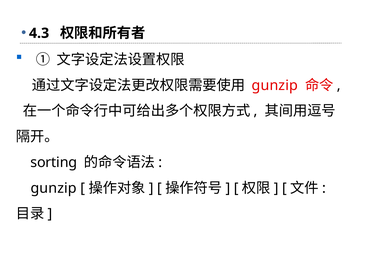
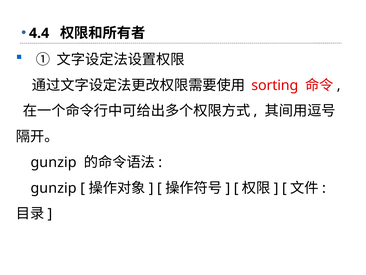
4.3: 4.3 -> 4.4 (39, 33)
gunzip: gunzip -> sorting (275, 85)
sorting: sorting -> gunzip (54, 162)
